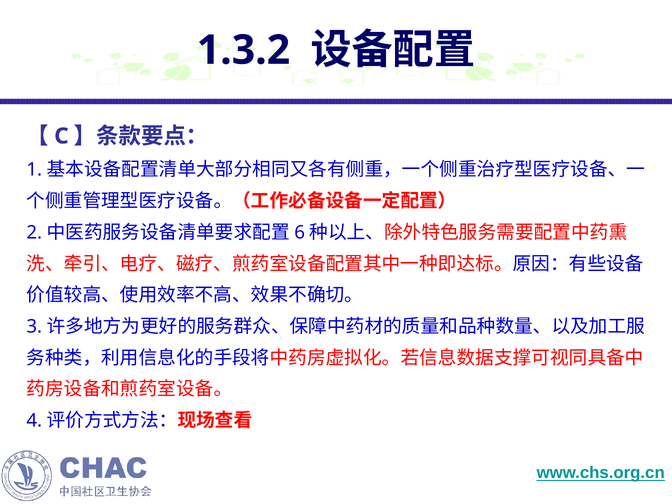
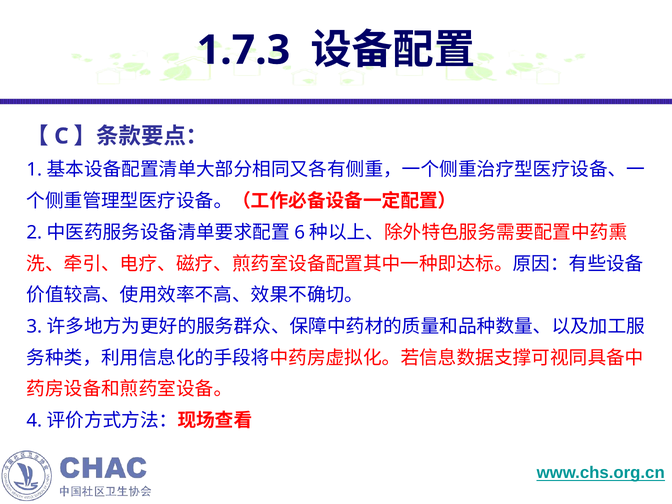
1.3.2: 1.3.2 -> 1.7.3 (243, 50)
